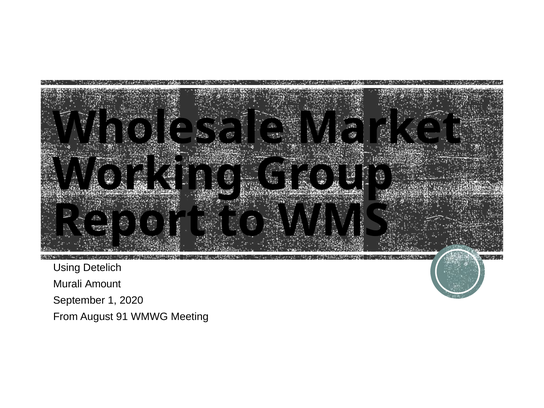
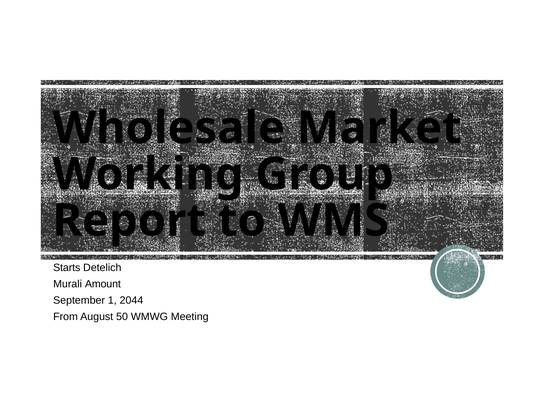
Using: Using -> Starts (67, 268)
2020: 2020 -> 2044 (131, 300)
91: 91 -> 50 (122, 317)
